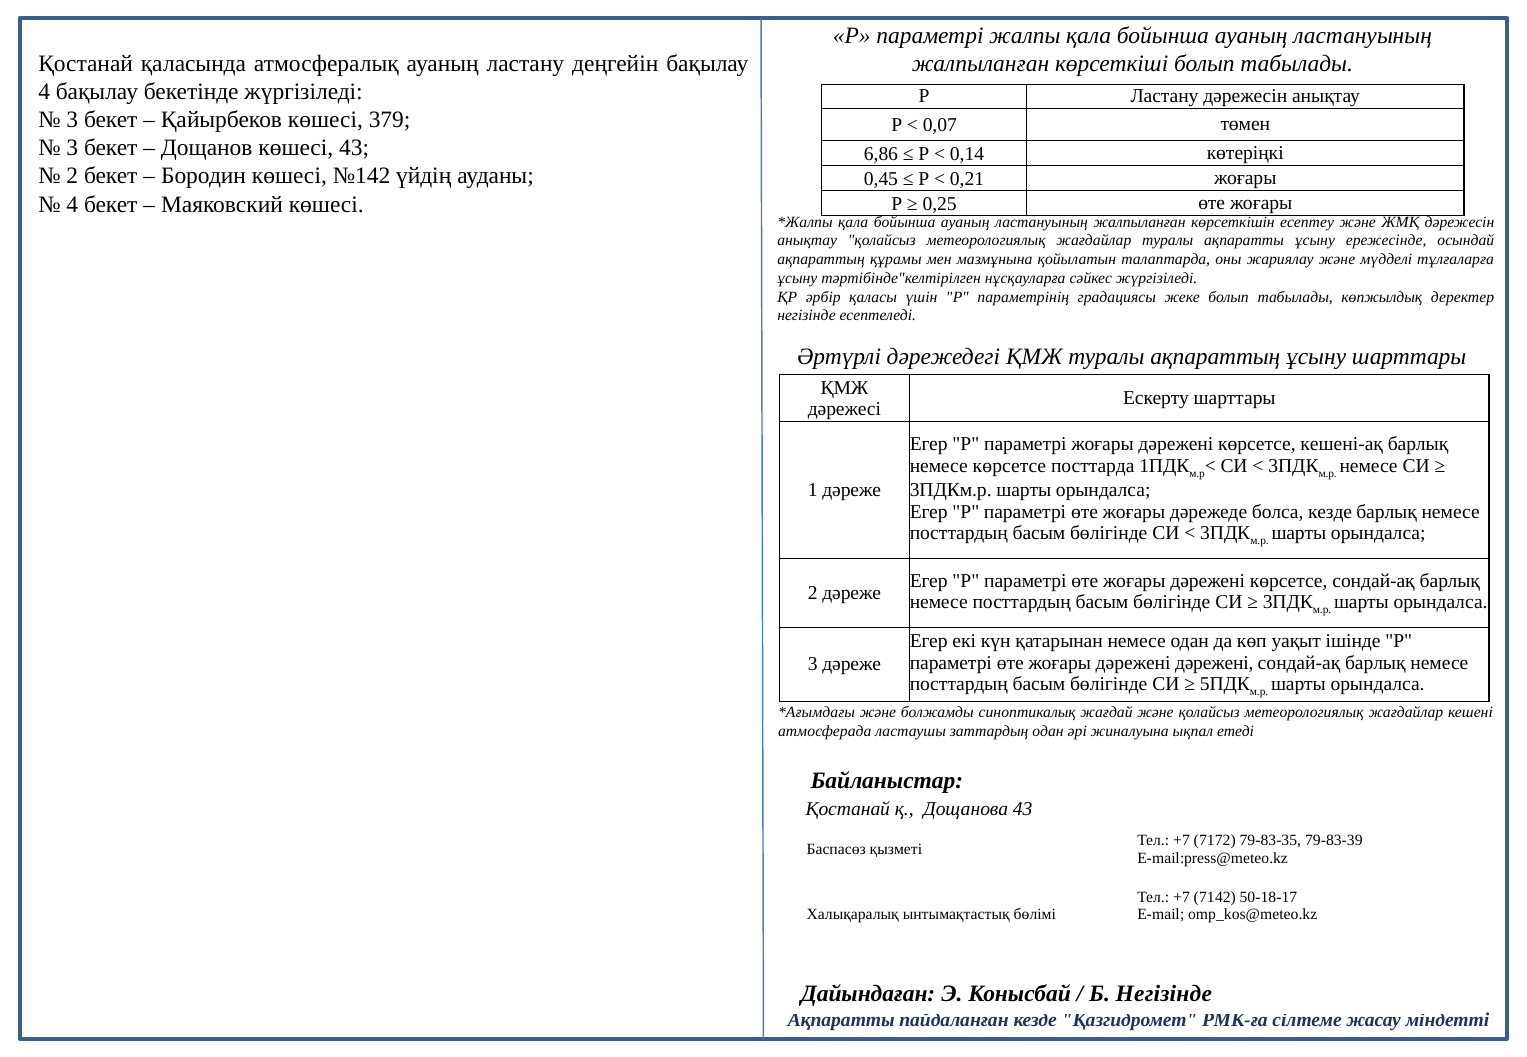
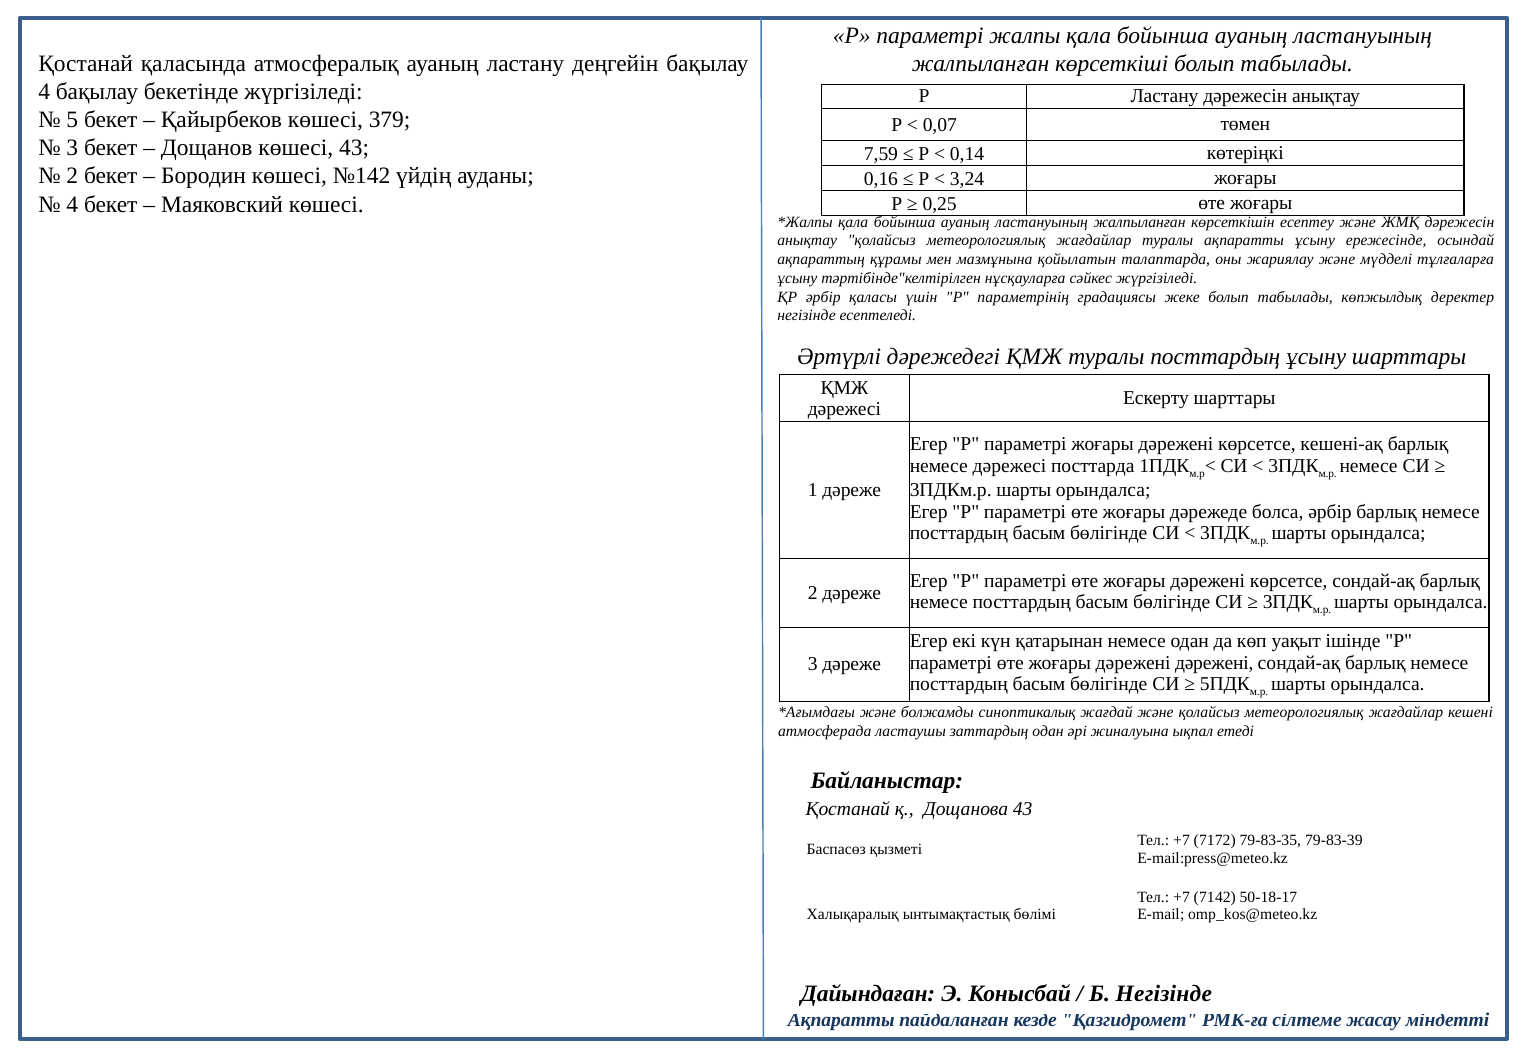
3: 3 -> 5 (72, 120)
6,86: 6,86 -> 7,59 (881, 154)
0,45: 0,45 -> 0,16 (881, 179)
0,21: 0,21 -> 3,24 (967, 179)
туралы ақпараттың: ақпараттың -> посттардың (1215, 357)
немесе көрсетсе: көрсетсе -> дәрежесі (1009, 466)
болса кезде: кезде -> әрбір (1330, 512)
